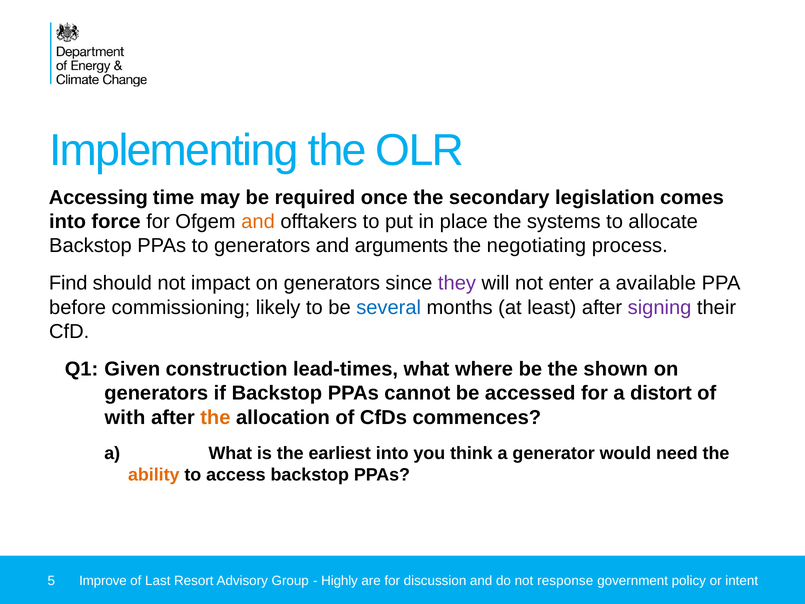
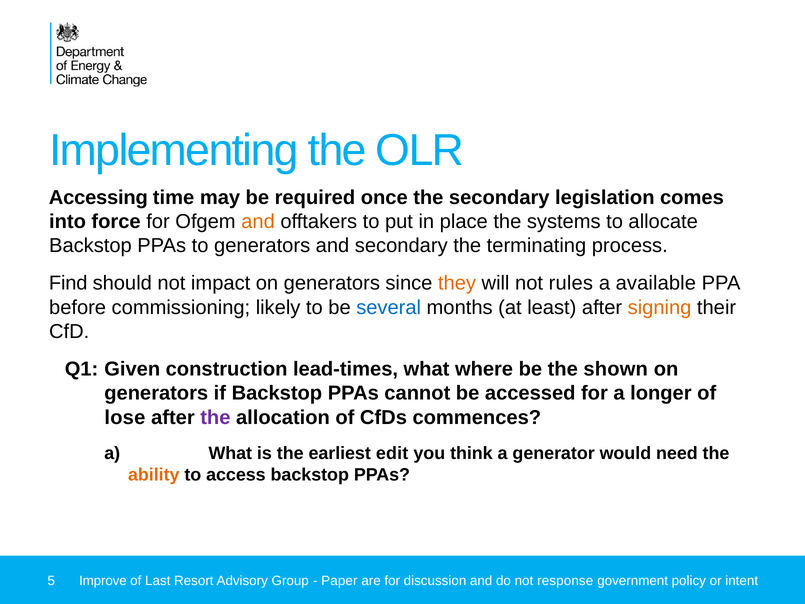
and arguments: arguments -> secondary (401, 246)
negotiating: negotiating -> terminating (536, 246)
they colour: purple -> orange (457, 283)
enter: enter -> rules (571, 283)
signing colour: purple -> orange (660, 307)
distort: distort -> longer (661, 393)
with: with -> lose (125, 417)
the colour: orange -> purple (215, 417)
earliest into: into -> edit (392, 453)
Highly: Highly -> Paper (339, 581)
